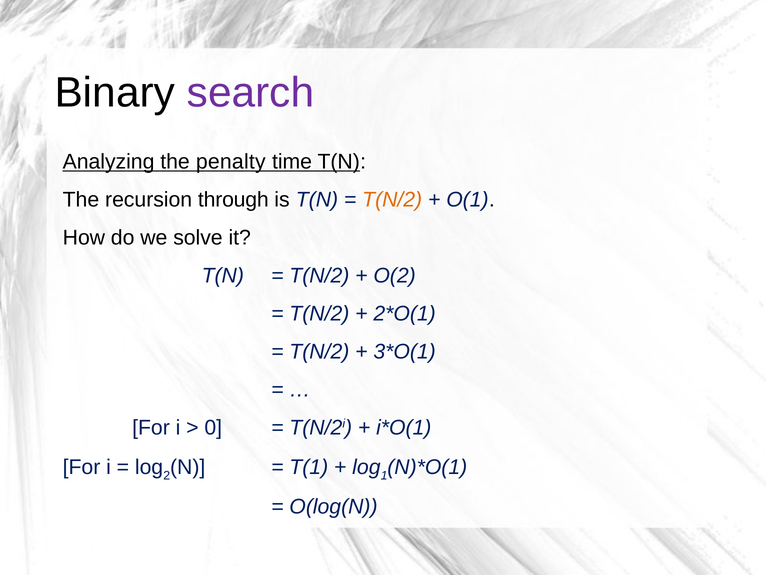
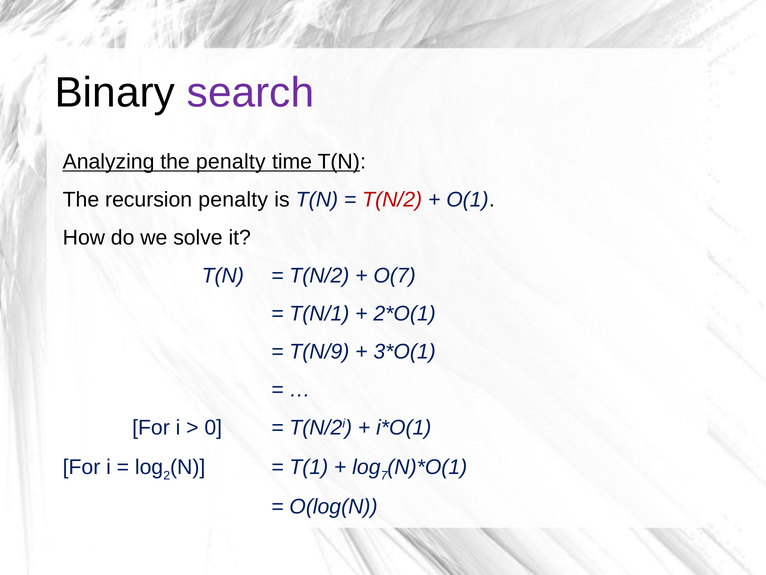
recursion through: through -> penalty (233, 199)
T(N/2 colour: orange -> red (392, 199)
O(2: O(2 -> O(7 (395, 275)
T(N/2: T(N/2 -> T(N/1 (319, 313)
T(N/2: T(N/2 -> T(N/9 (319, 351)
1: 1 -> 7 (384, 475)
